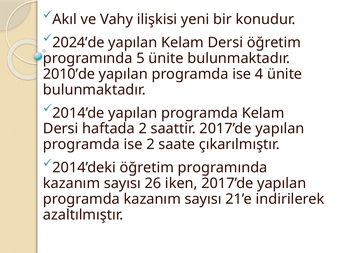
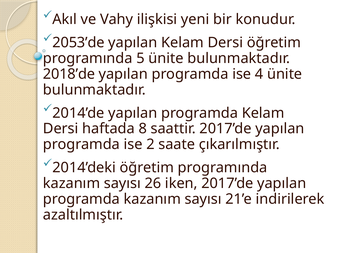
2024’de: 2024’de -> 2053’de (78, 43)
2010’de: 2010’de -> 2018’de (69, 74)
haftada 2: 2 -> 8 (143, 129)
